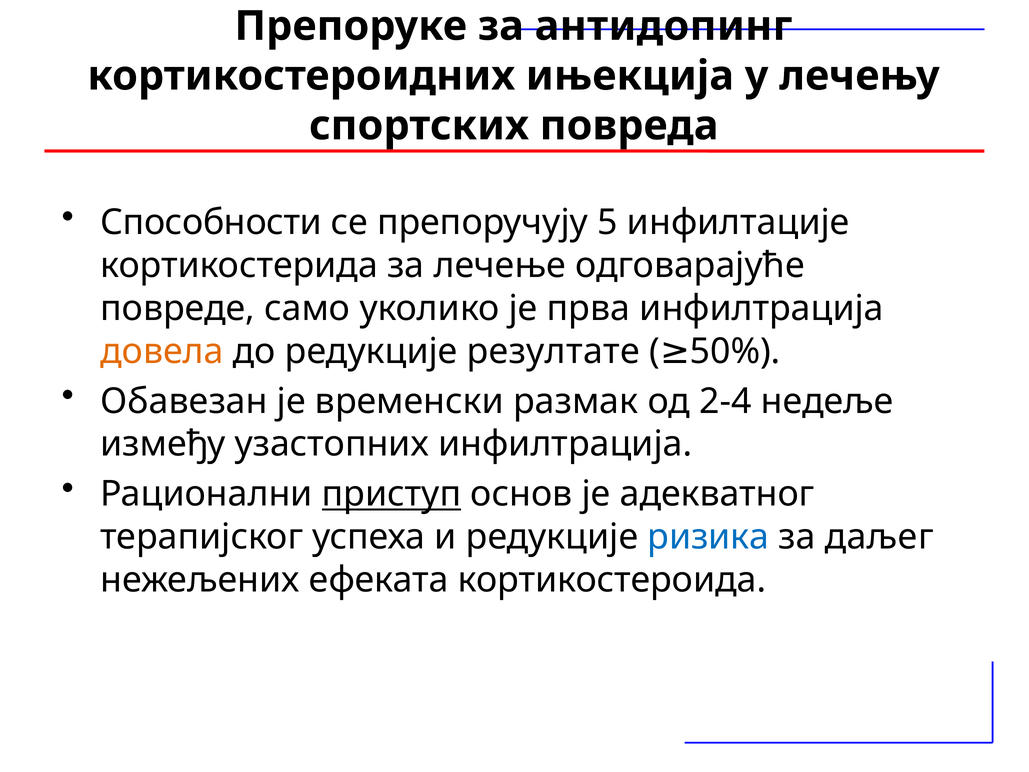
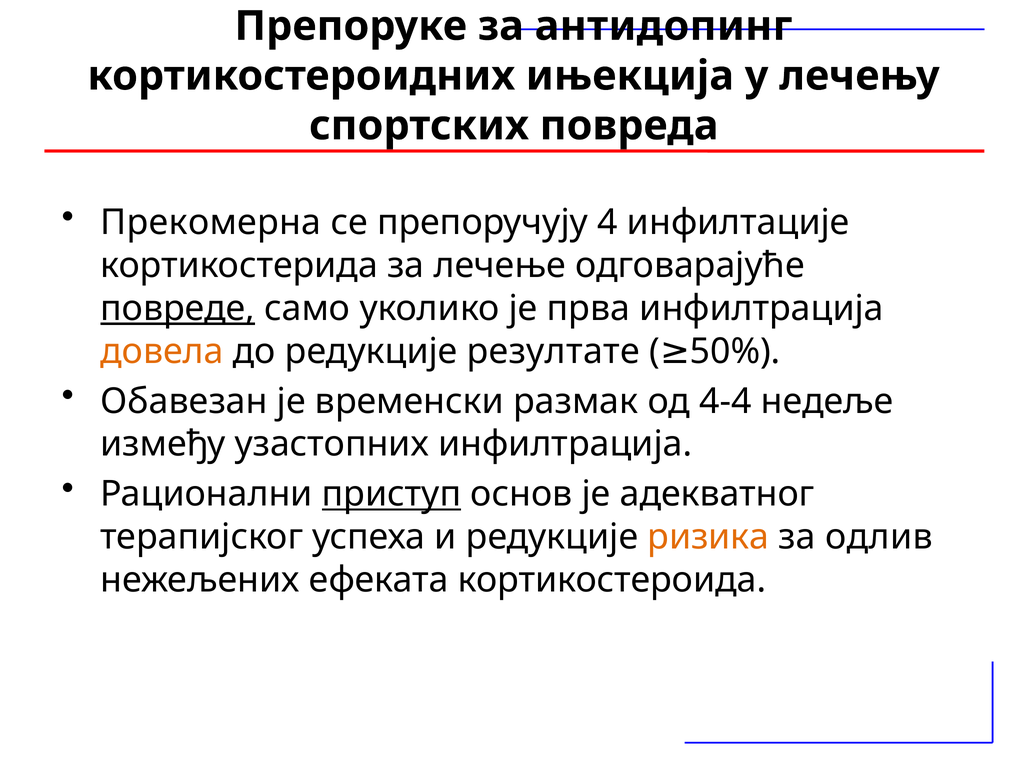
Способности: Способности -> Прекомерна (211, 223)
5: 5 -> 4 (607, 223)
повреде underline: none -> present (178, 308)
2-4: 2-4 -> 4-4 (725, 401)
ризика colour: blue -> orange (708, 537)
даљег: даљег -> одлив (879, 537)
